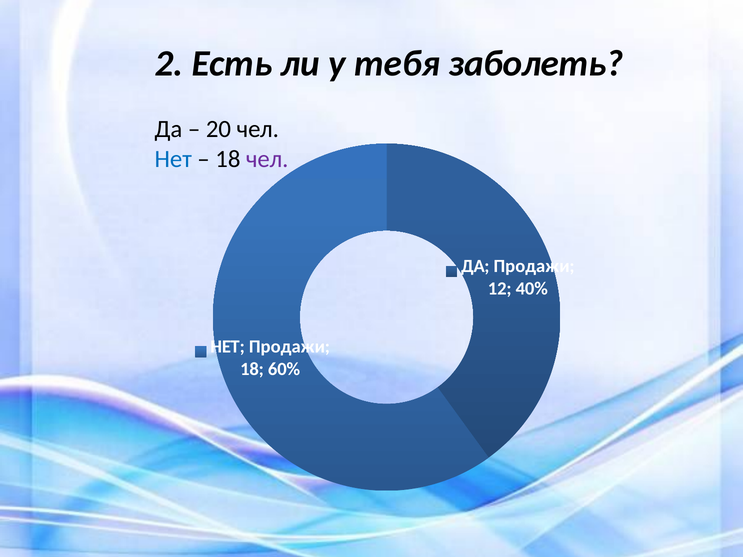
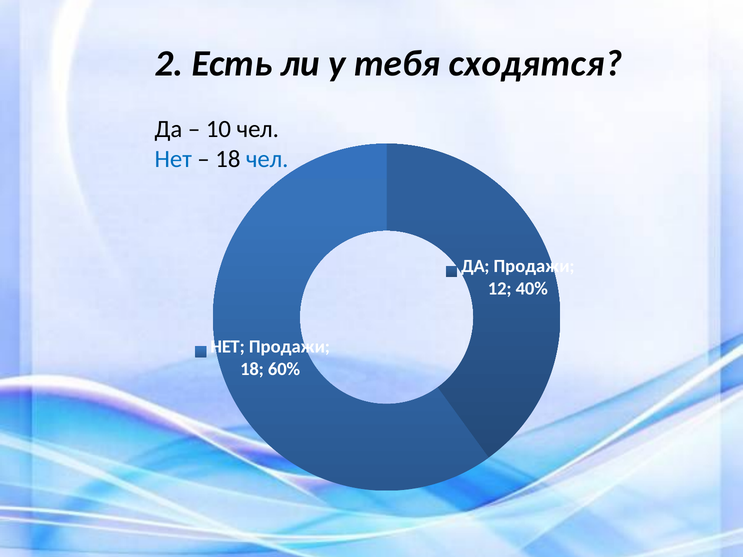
заболеть: заболеть -> сходятся (536, 63)
20: 20 -> 10 (218, 129)
чел colour: purple -> blue (267, 159)
